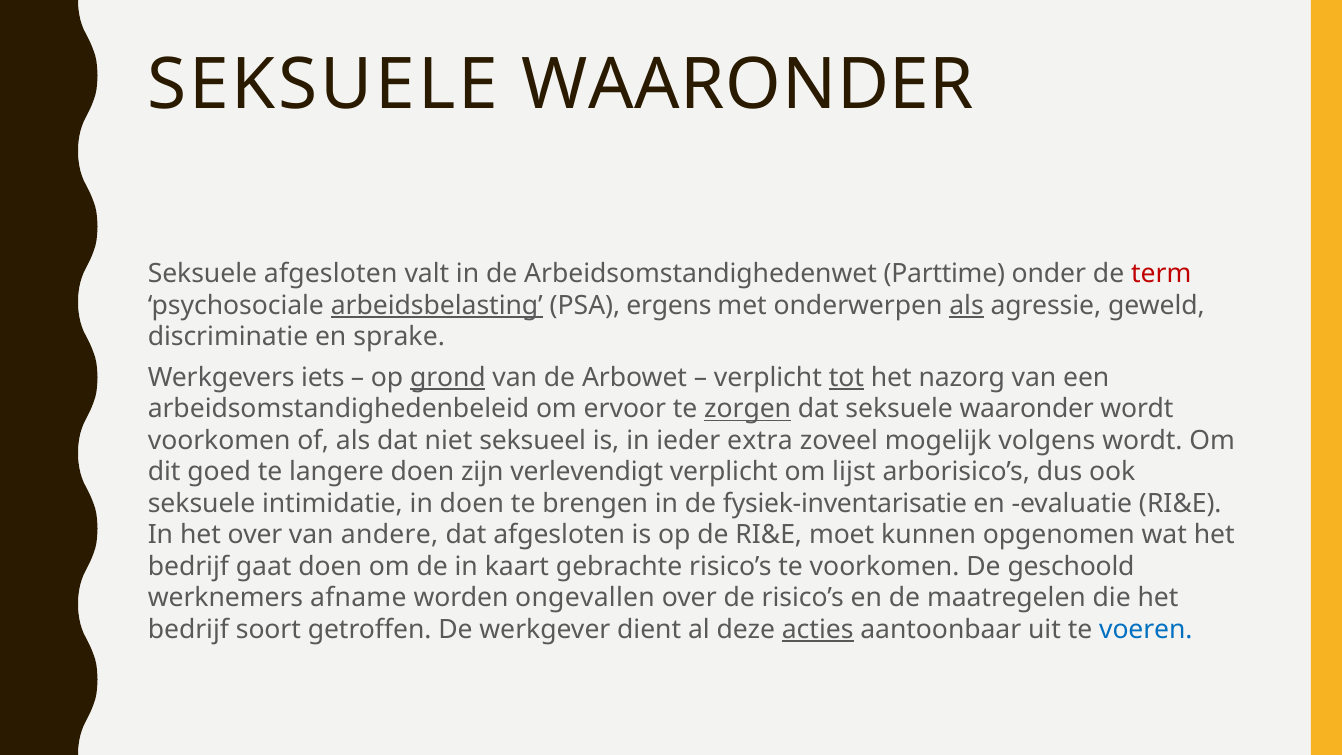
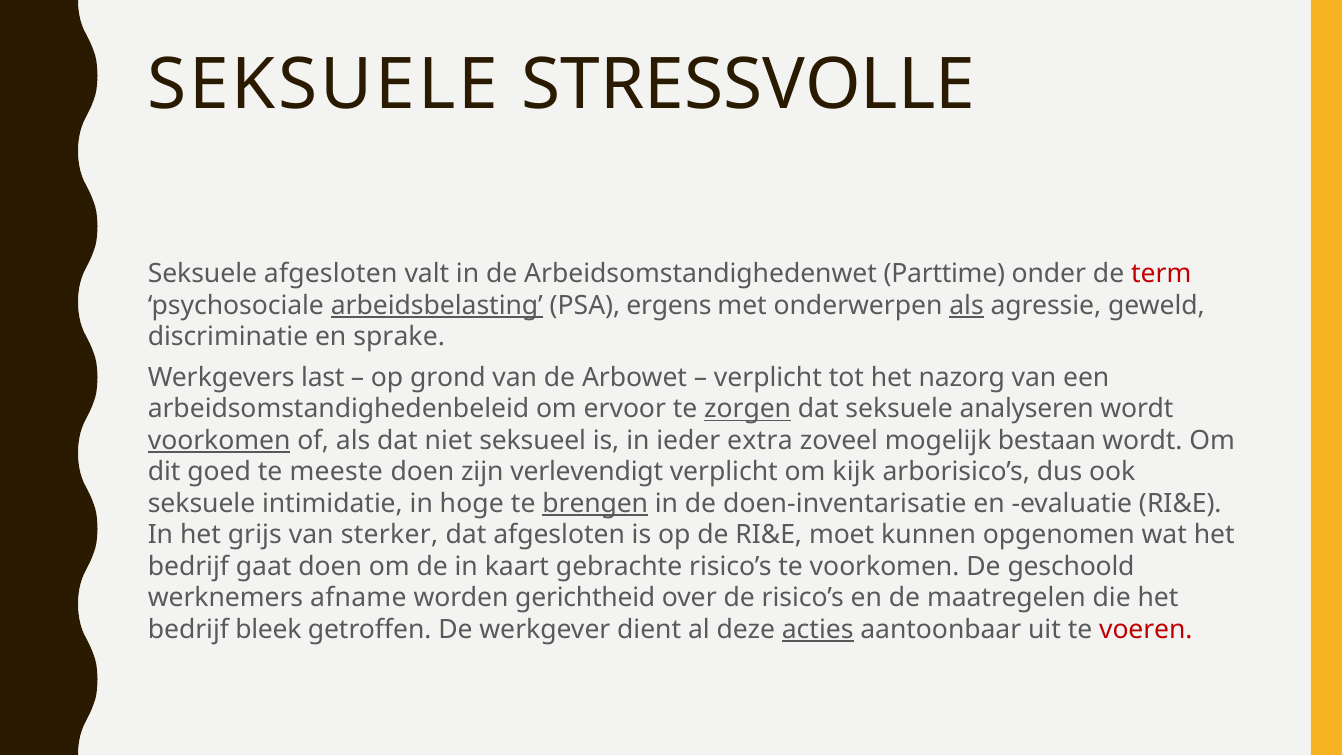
WAARONDER: WAARONDER -> STRESSVOLLE (748, 85)
iets: iets -> last (323, 377)
grond underline: present -> none (448, 377)
tot underline: present -> none (846, 377)
dat seksuele waaronder: waaronder -> analyseren (1027, 409)
voorkomen underline: none -> present (219, 440)
volgens: volgens -> bestaan (1047, 440)
langere: langere -> meeste (336, 472)
lijst: lijst -> kijk (854, 472)
in doen: doen -> hoge (472, 503)
brengen underline: none -> present (595, 503)
fysiek-inventarisatie: fysiek-inventarisatie -> doen-inventarisatie (845, 503)
het over: over -> grijs (255, 535)
andere: andere -> sterker (390, 535)
ongevallen: ongevallen -> gerichtheid (585, 598)
soort: soort -> bleek (268, 629)
voeren colour: blue -> red (1146, 629)
